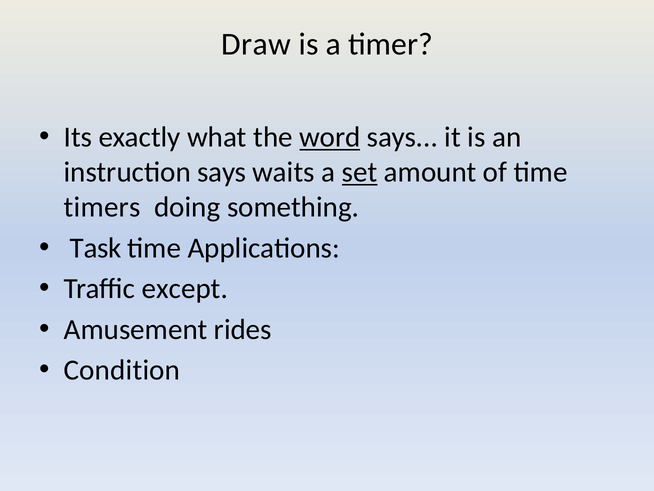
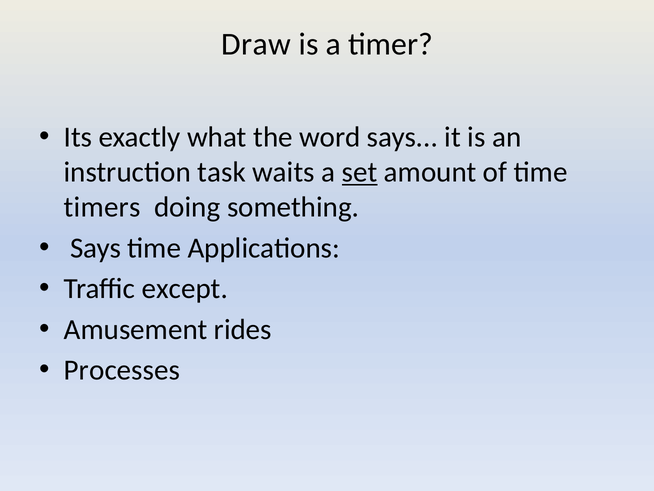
word underline: present -> none (330, 137)
instruction says: says -> task (222, 172)
Task: Task -> Says (96, 248)
Condition: Condition -> Processes (122, 370)
